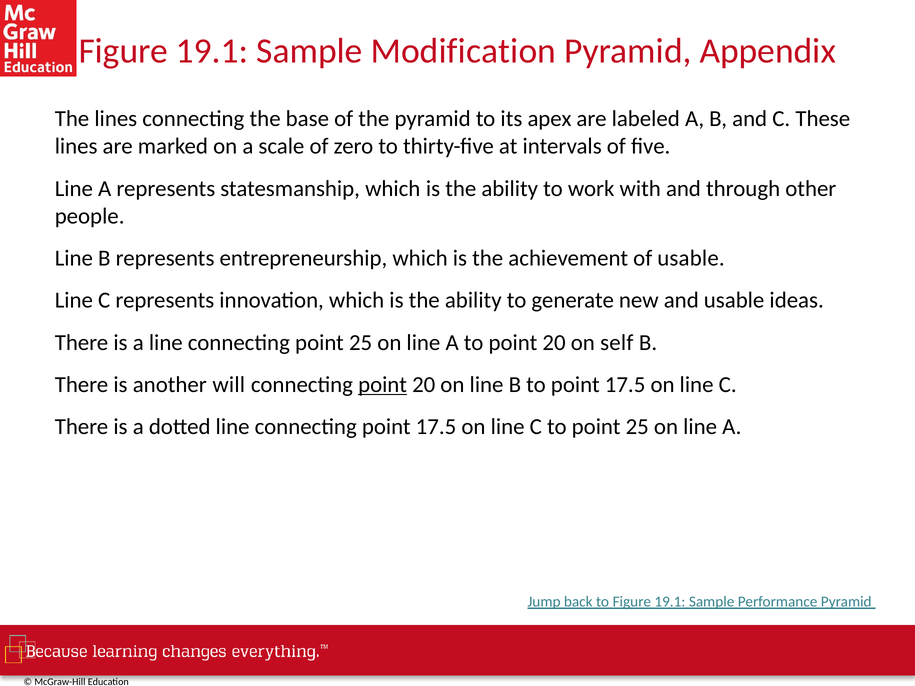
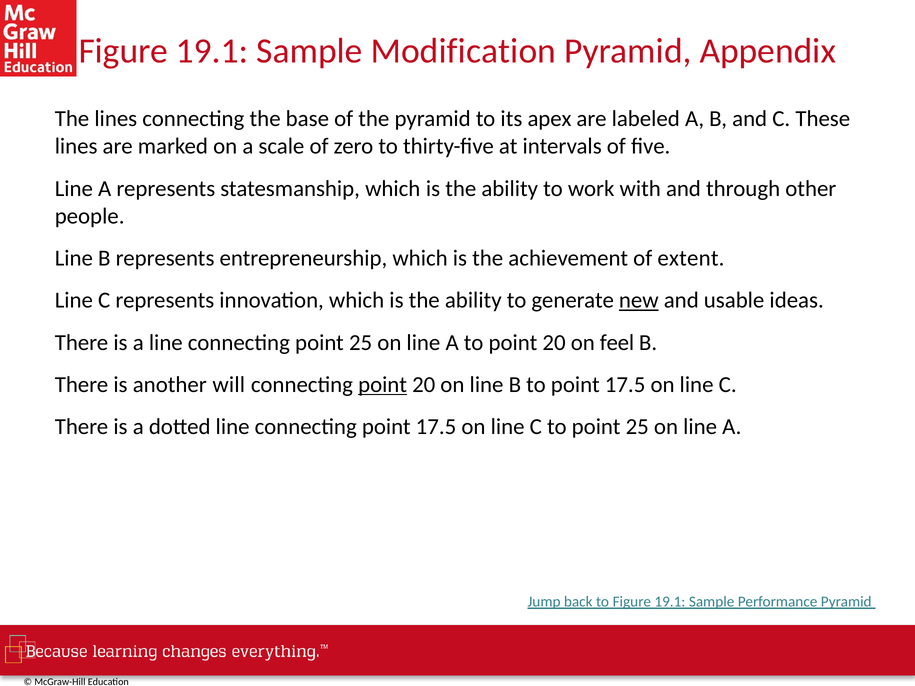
of usable: usable -> extent (691, 258)
new underline: none -> present (639, 300)
self: self -> feel (617, 343)
